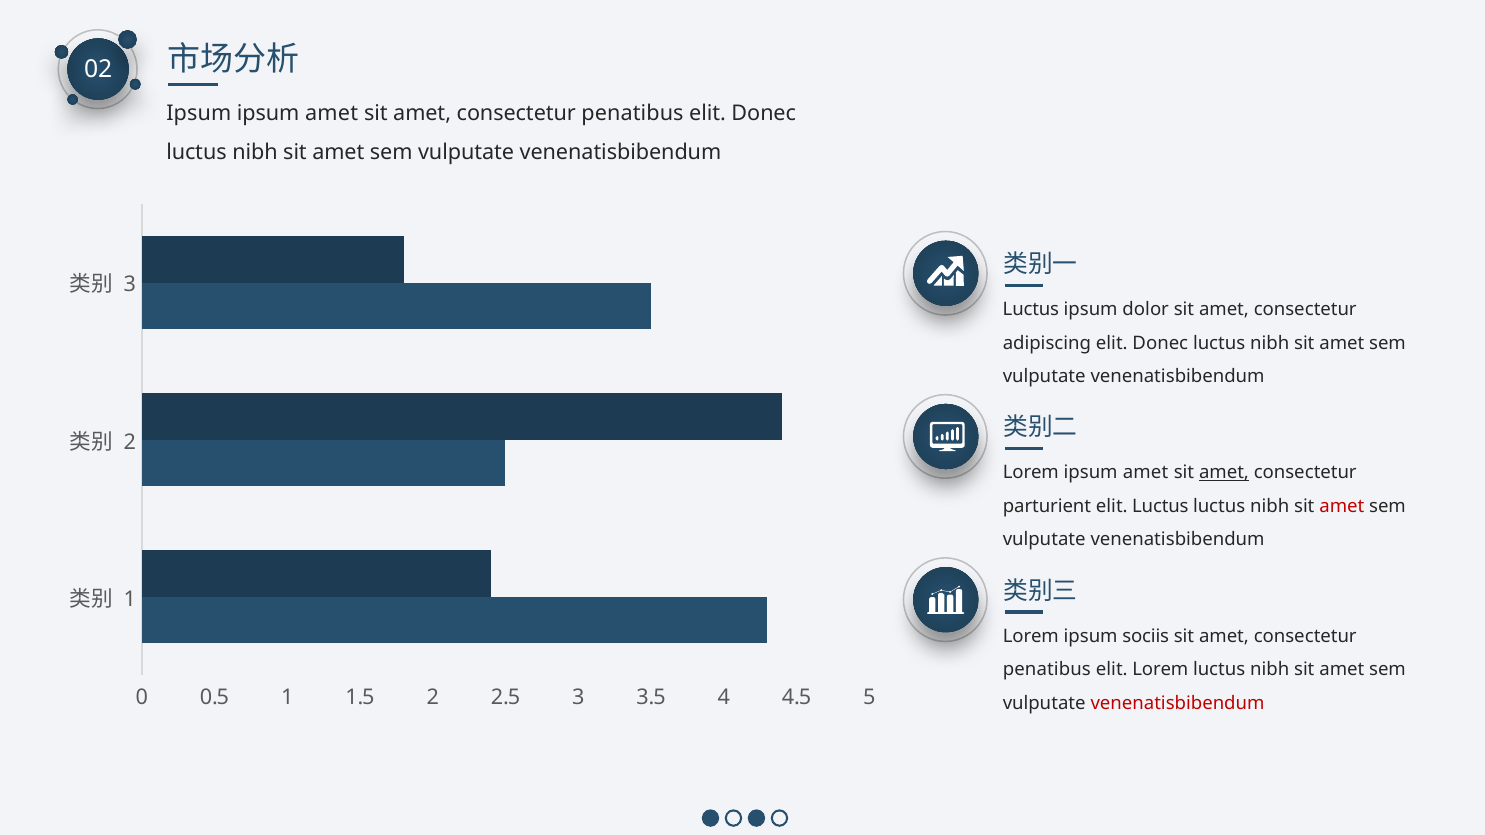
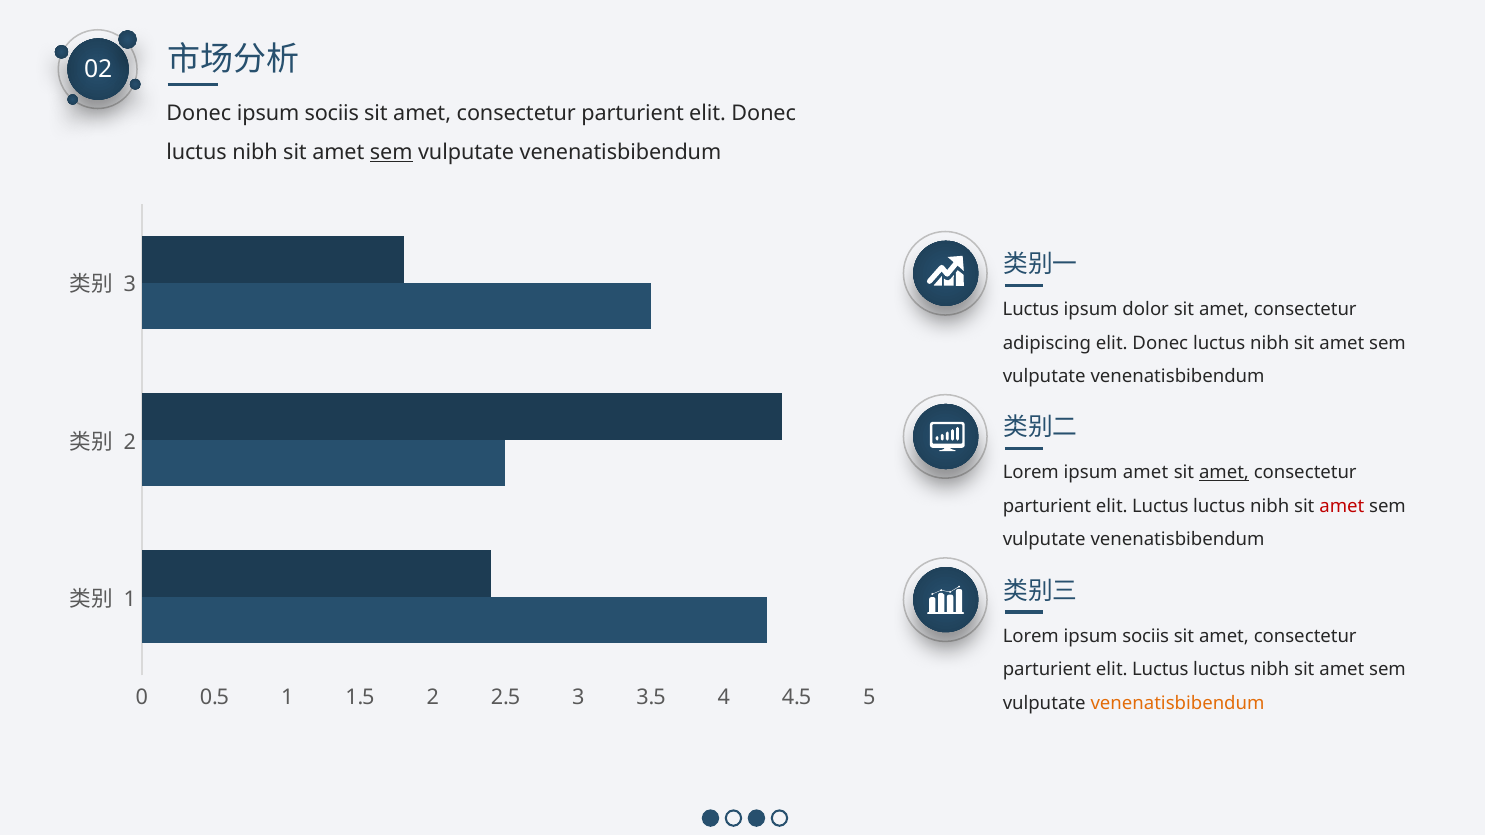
Ipsum: Ipsum -> Donec (199, 114)
amet: amet -> sociis (332, 114)
penatibus: penatibus -> parturient (633, 114)
sem underline: none -> present (391, 153)
penatibus: penatibus -> parturient (1047, 670)
Lorem: Lorem -> Luctus (1160, 670)
venenatisbibendum colour: red -> orange (1178, 703)
